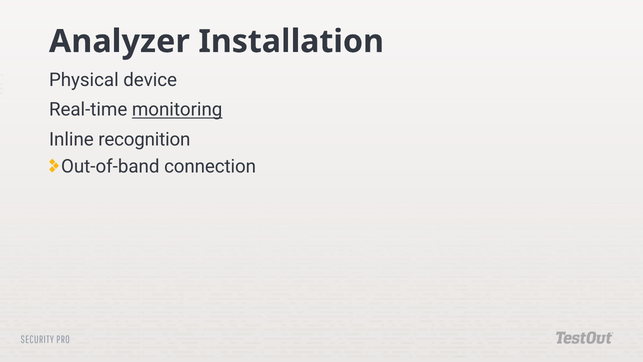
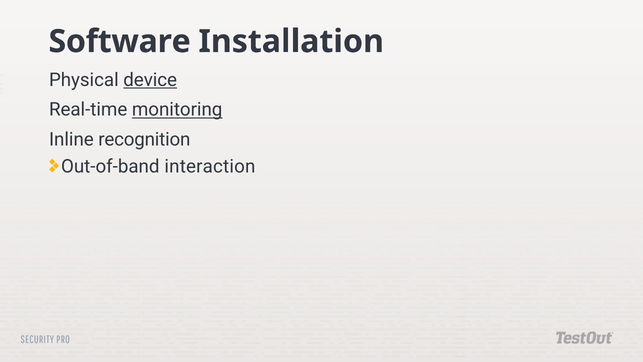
Analyzer: Analyzer -> Software (120, 41)
device underline: none -> present (150, 80)
connection: connection -> interaction (210, 166)
